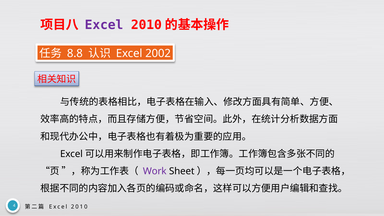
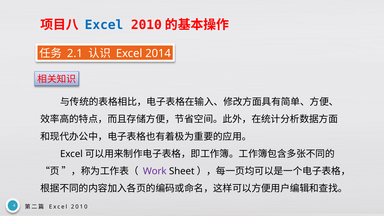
Excel colour: purple -> blue (104, 25)
8.8: 8.8 -> 2.1 (75, 53)
2002: 2002 -> 2014 (158, 53)
